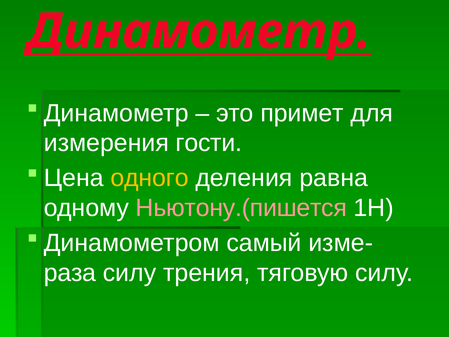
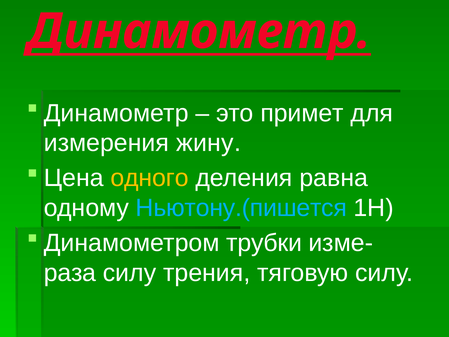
гости: гости -> жину (209, 143)
Ньютону.(пишется colour: pink -> light blue (241, 208)
самый: самый -> трубки (264, 243)
